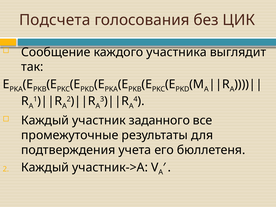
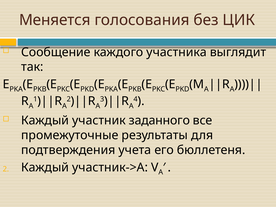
Подсчета: Подсчета -> Меняется (55, 20)
